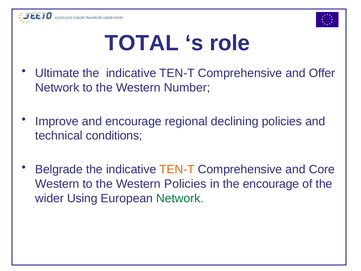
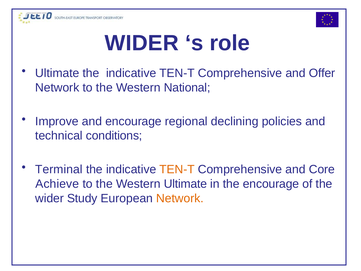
TOTAL: TOTAL -> WIDER (142, 43)
Number: Number -> National (187, 87)
Belgrade: Belgrade -> Terminal (59, 169)
Western: Western -> Achieve (57, 184)
Western Policies: Policies -> Ultimate (185, 184)
Using: Using -> Study (82, 198)
Network colour: green -> orange (180, 198)
